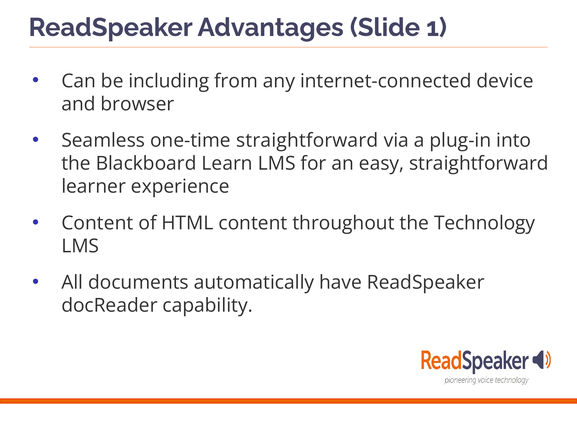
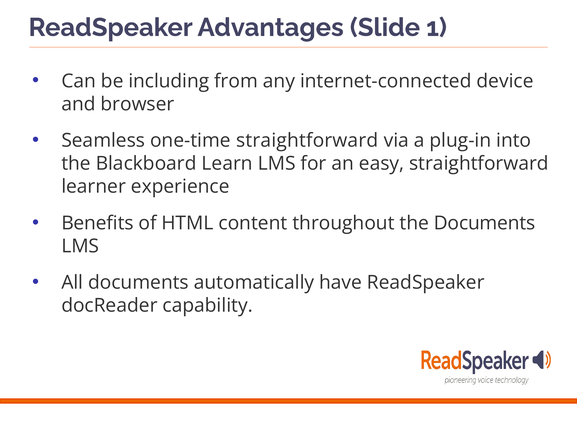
Content: Content -> Benefits (97, 223)
the Technology: Technology -> Documents (485, 223)
